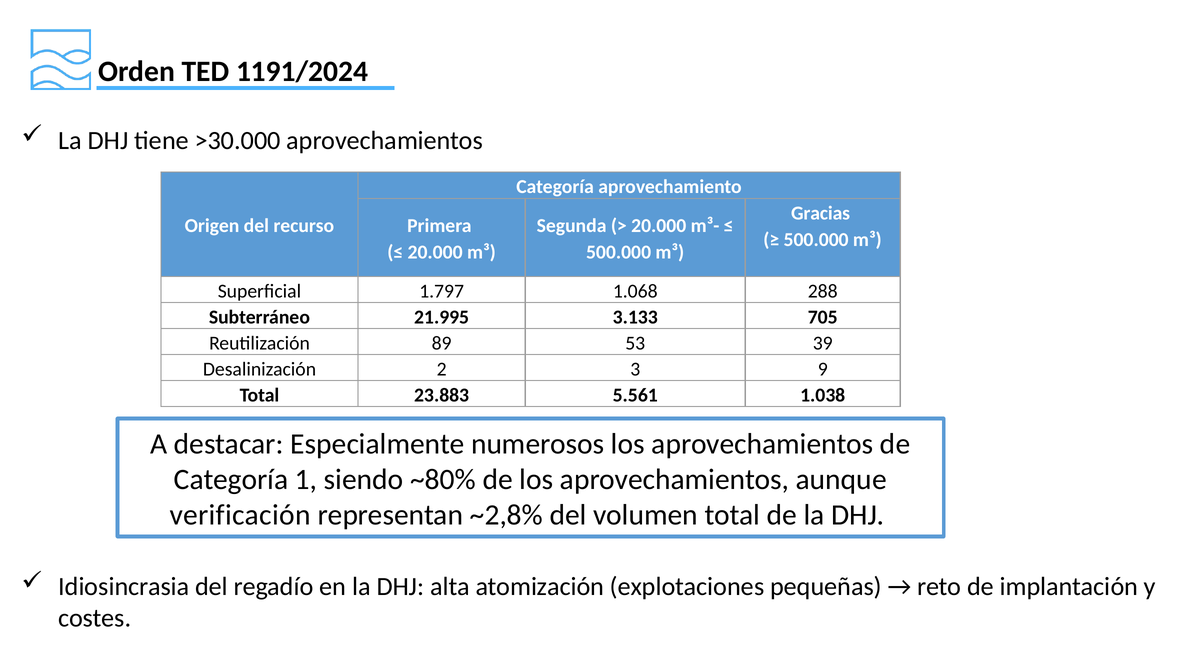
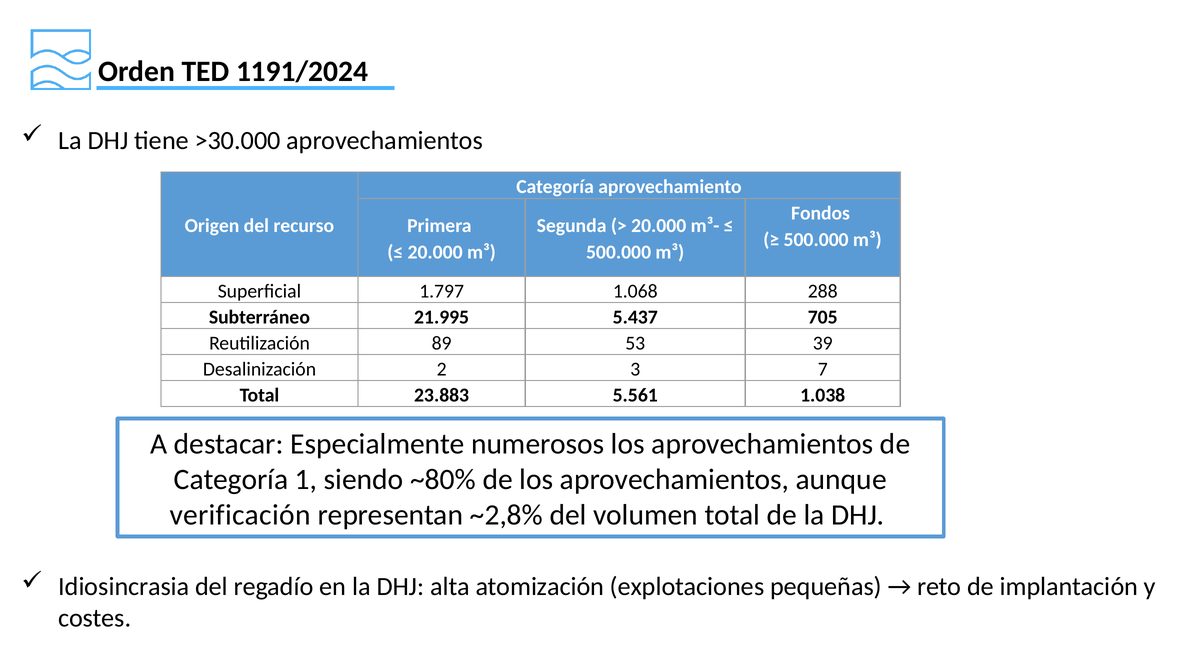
Gracias: Gracias -> Fondos (820, 213)
3.133: 3.133 -> 5.437 (635, 317)
9: 9 -> 7 (823, 369)
